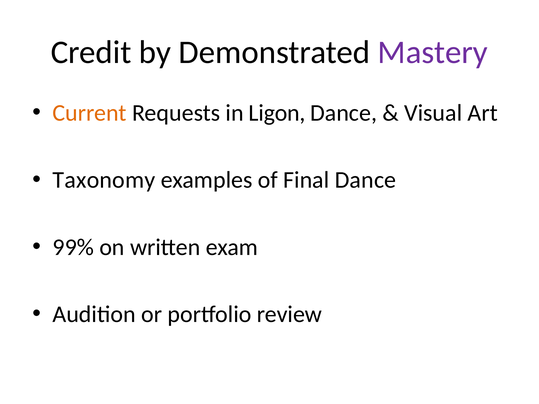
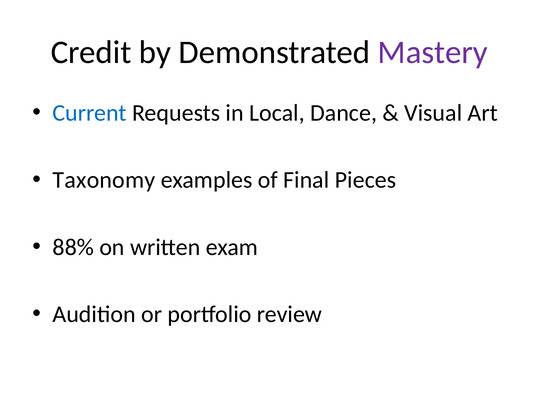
Current colour: orange -> blue (90, 113)
Ligon: Ligon -> Local (277, 113)
Final Dance: Dance -> Pieces (365, 180)
99%: 99% -> 88% (73, 247)
